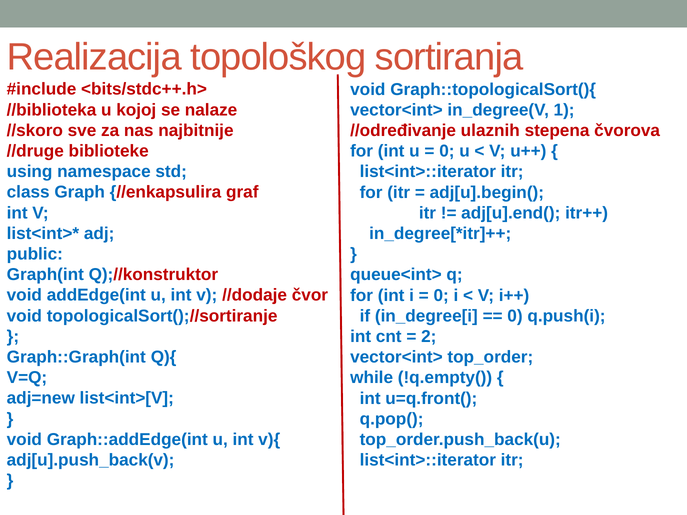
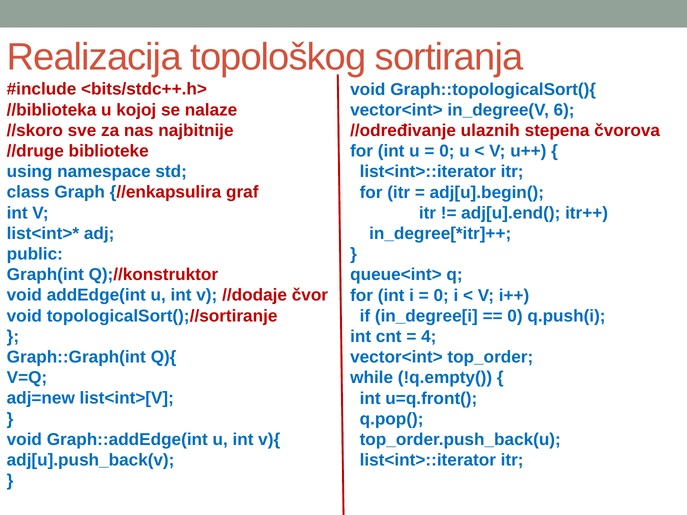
1: 1 -> 6 (564, 110)
2: 2 -> 4 (429, 337)
